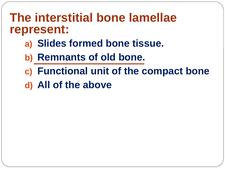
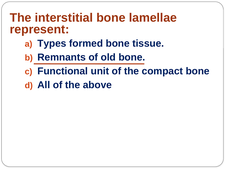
Slides: Slides -> Types (52, 43)
